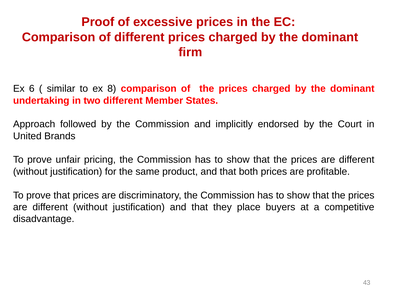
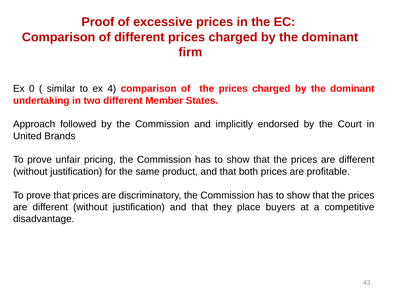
6: 6 -> 0 (32, 89)
8: 8 -> 4 (112, 89)
